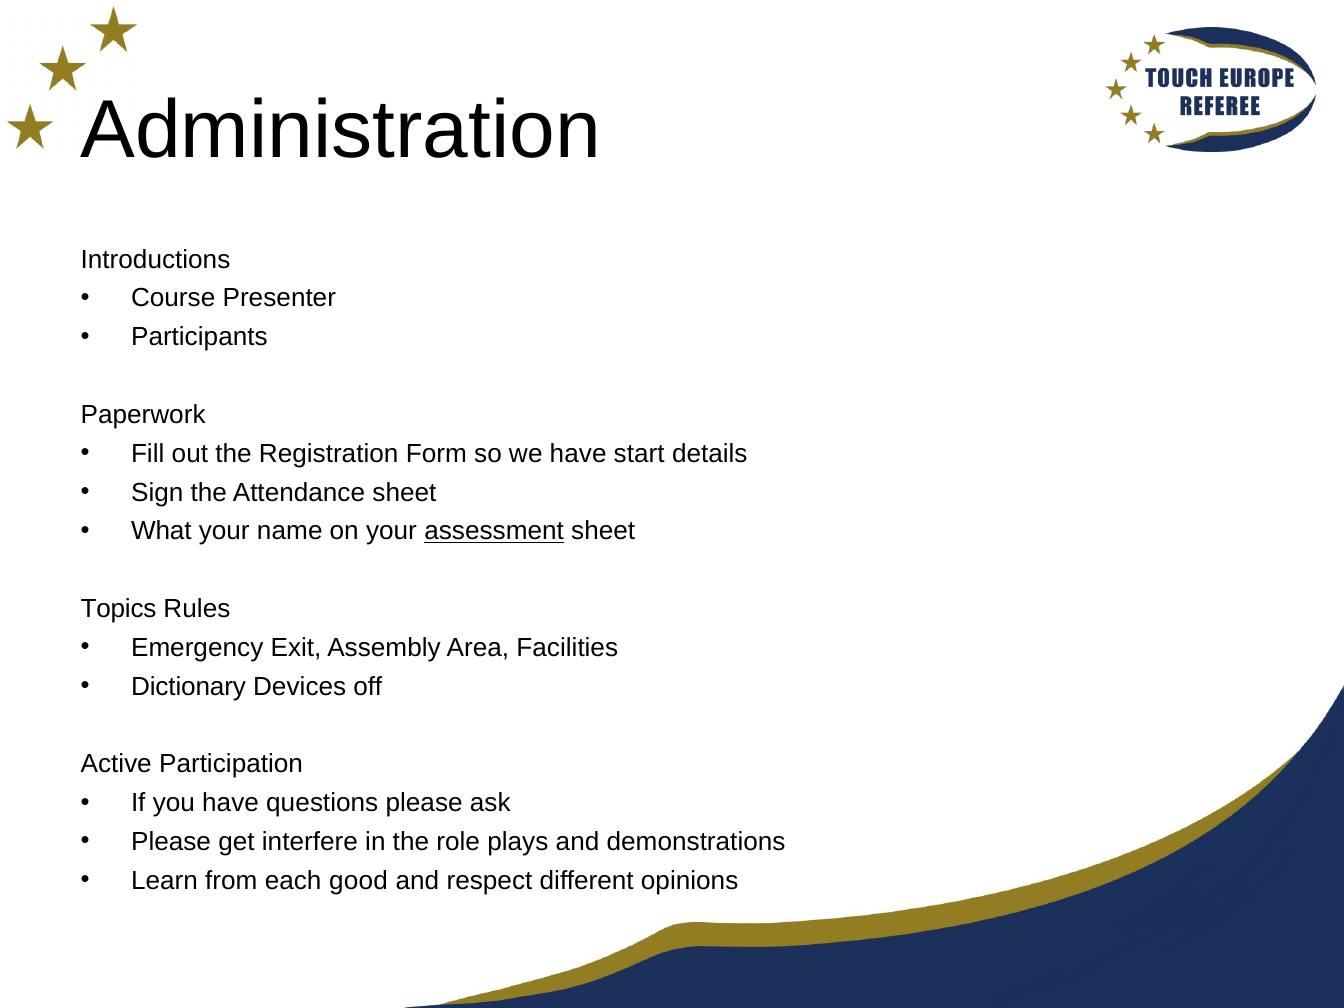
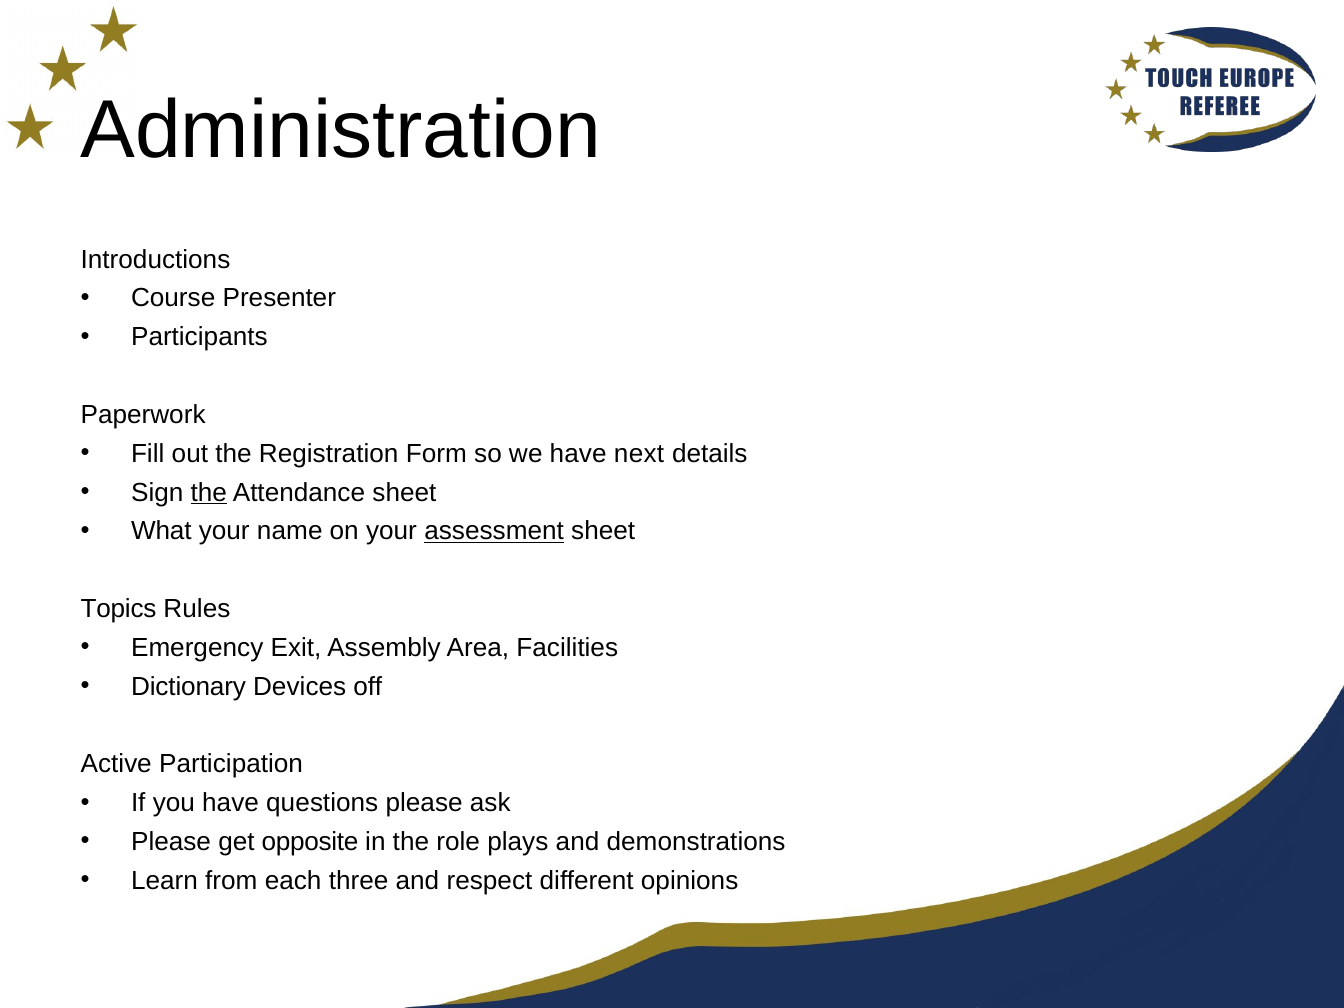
start: start -> next (639, 454)
the underline: none -> present (209, 492)
interfere: interfere -> opposite (310, 842)
good: good -> three (359, 881)
